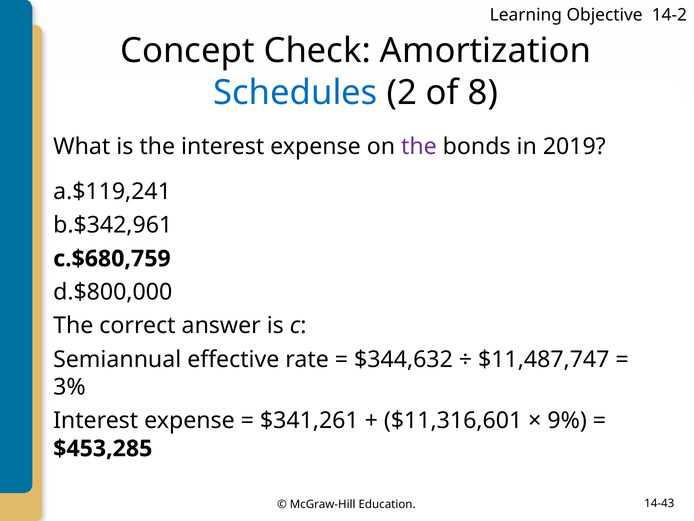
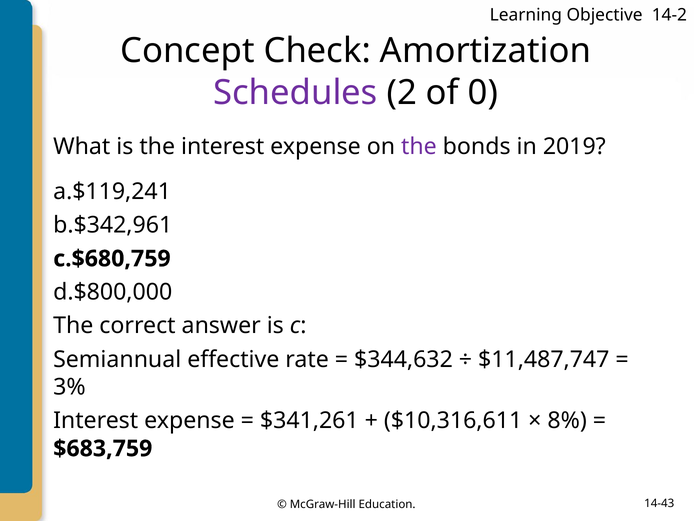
Schedules colour: blue -> purple (295, 93)
8: 8 -> 0 (483, 93)
$11,316,601: $11,316,601 -> $10,316,611 (453, 420)
9%: 9% -> 8% (567, 420)
$453,285: $453,285 -> $683,759 (103, 448)
